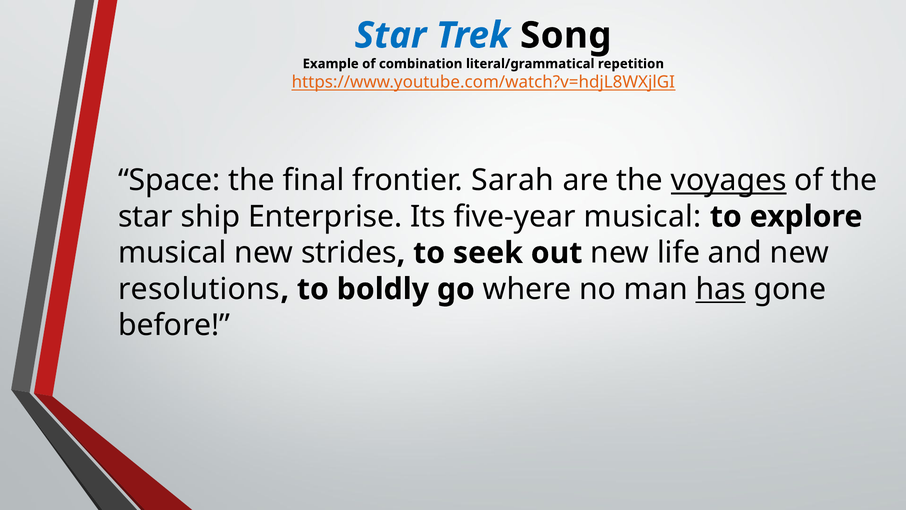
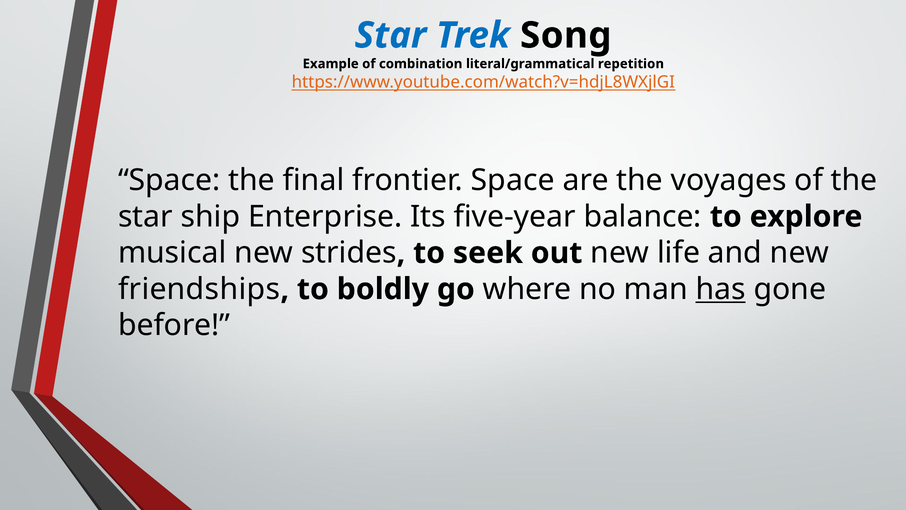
frontier Sarah: Sarah -> Space (513, 180)
voyages underline: present -> none (729, 180)
five-year musical: musical -> balance (643, 216)
resolutions: resolutions -> friendships (199, 289)
